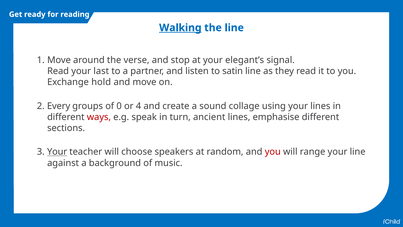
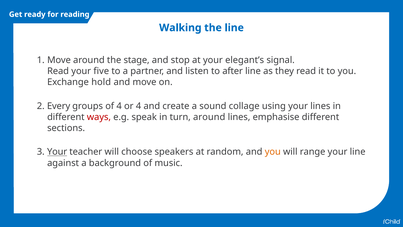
Walking underline: present -> none (180, 28)
verse: verse -> stage (137, 60)
last: last -> five (101, 71)
satin: satin -> after (233, 71)
of 0: 0 -> 4 (119, 106)
turn ancient: ancient -> around (209, 117)
you colour: red -> orange (273, 152)
